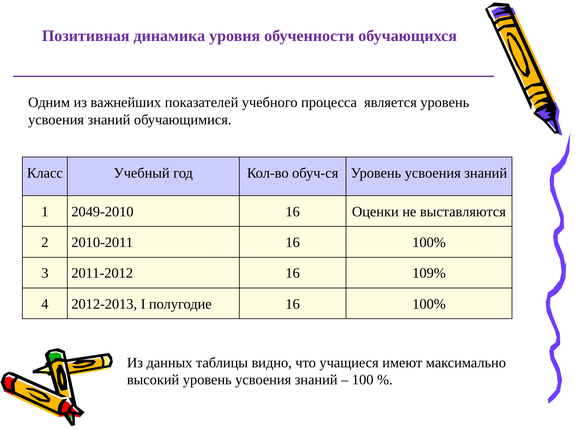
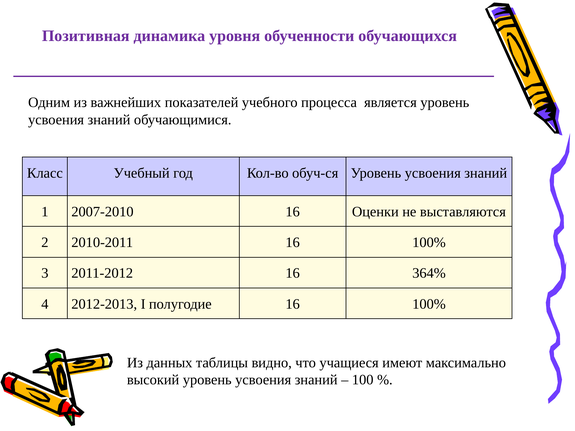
2049-2010: 2049-2010 -> 2007-2010 (102, 212)
109%: 109% -> 364% (429, 273)
